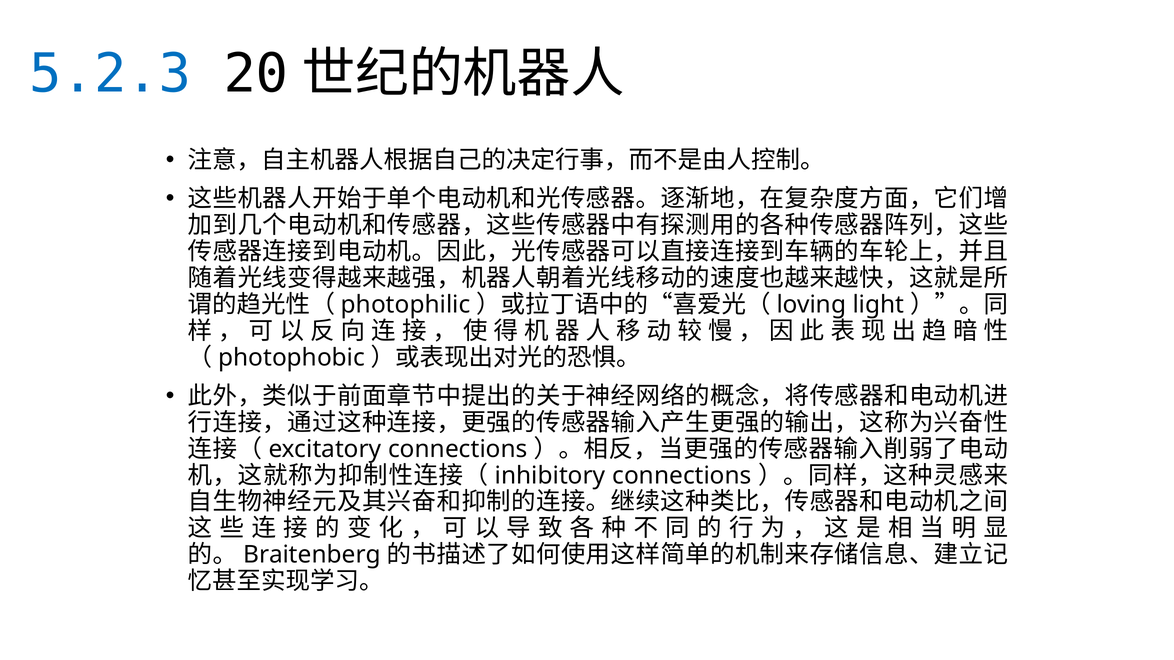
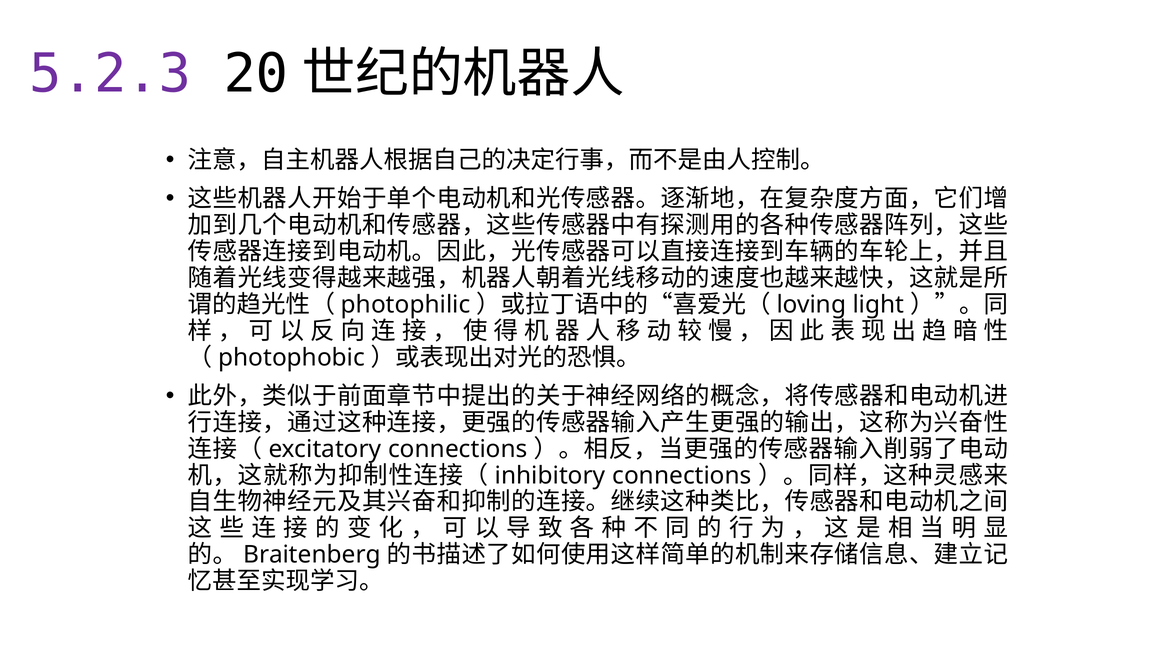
5.2.3 colour: blue -> purple (110, 74)
